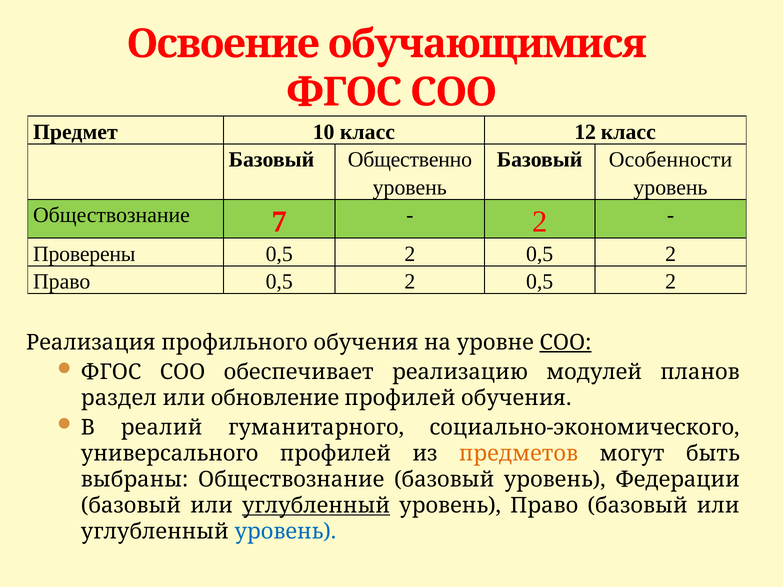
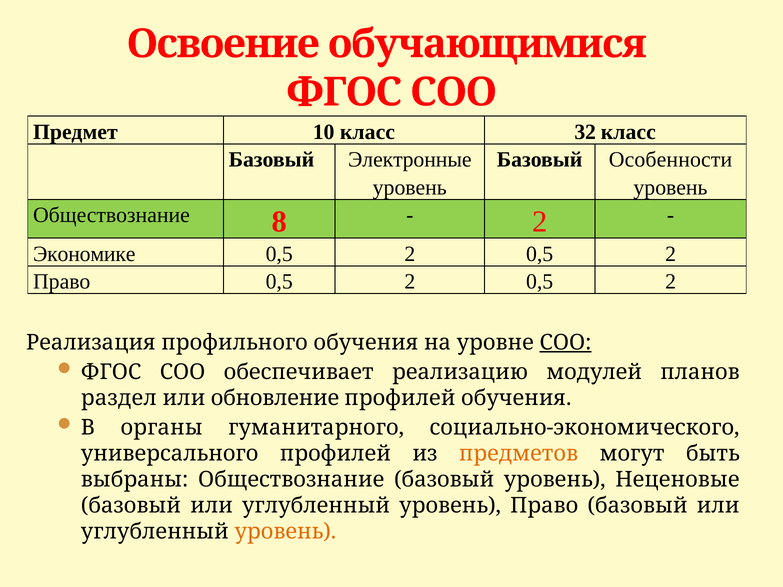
12: 12 -> 32 (585, 132)
Общественно: Общественно -> Электронные (410, 160)
7: 7 -> 8 (279, 222)
Проверены: Проверены -> Экономике (84, 254)
реалий: реалий -> органы (162, 428)
Федерации: Федерации -> Неценовые (677, 480)
углубленный underline: present -> none (316, 506)
уровень colour: blue -> orange (285, 532)
